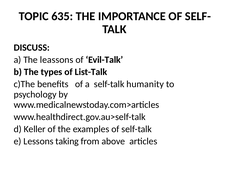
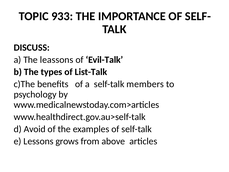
635: 635 -> 933 (62, 16)
humanity: humanity -> members (145, 84)
Keller: Keller -> Avoid (35, 129)
taking: taking -> grows (67, 141)
